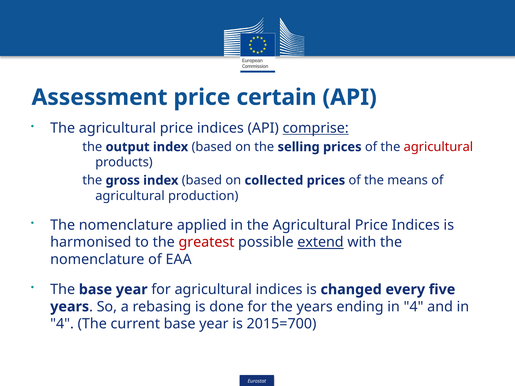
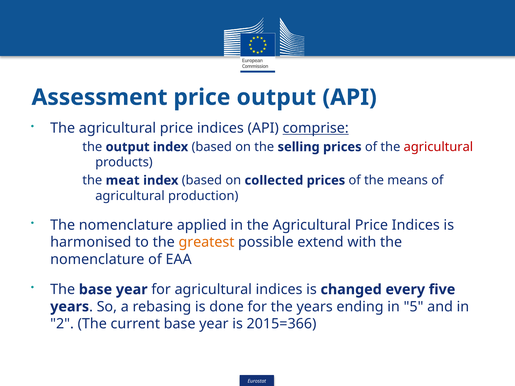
price certain: certain -> output (276, 97)
gross: gross -> meat (123, 181)
greatest colour: red -> orange (206, 242)
extend underline: present -> none (320, 242)
ending in 4: 4 -> 5 (414, 307)
4: 4 -> 2 (62, 324)
2015=700: 2015=700 -> 2015=366 (281, 324)
